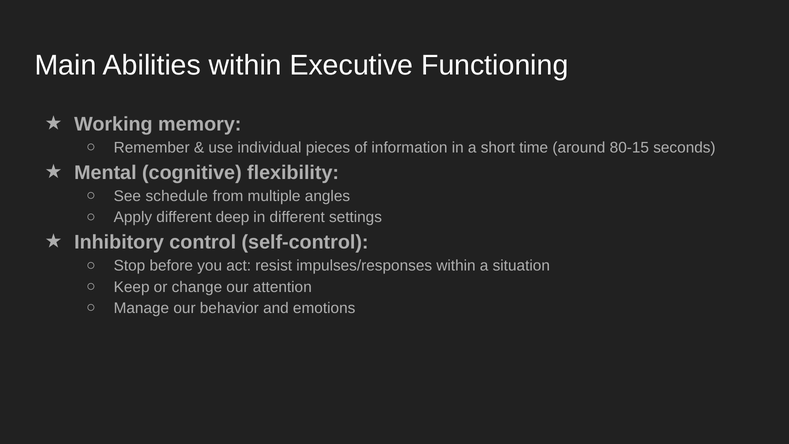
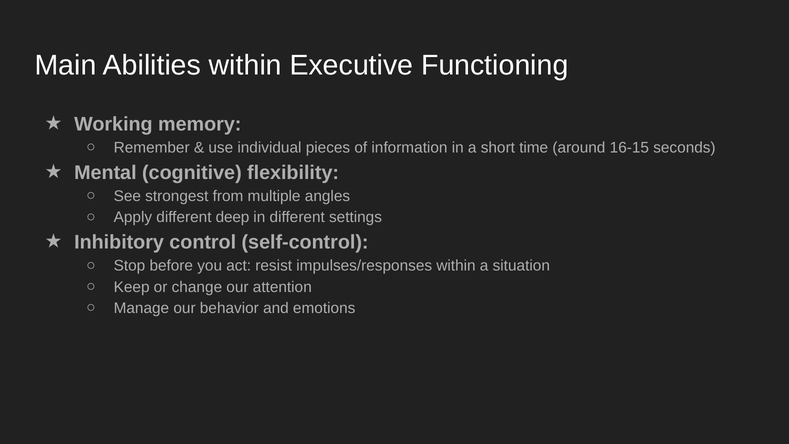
80-15: 80-15 -> 16-15 (629, 148)
schedule: schedule -> strongest (177, 196)
